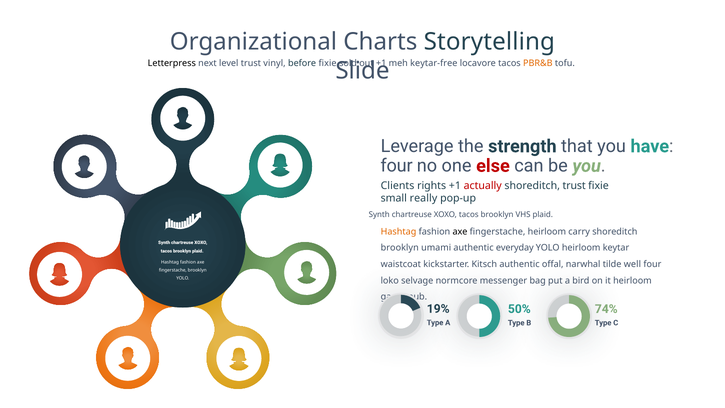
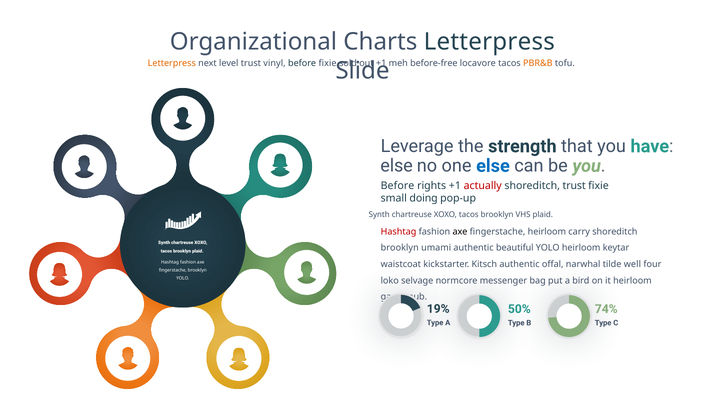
Charts Storytelling: Storytelling -> Letterpress (489, 42)
Letterpress colour: black -> orange (172, 63)
keytar-free: keytar-free -> before-free (434, 63)
four: four -> else (397, 166)
else colour: red -> blue (493, 166)
Clients: Clients -> Before (397, 185)
really: really -> doing (424, 198)
Hashtag colour: orange -> red (398, 232)
everyday: everyday -> beautiful (515, 248)
